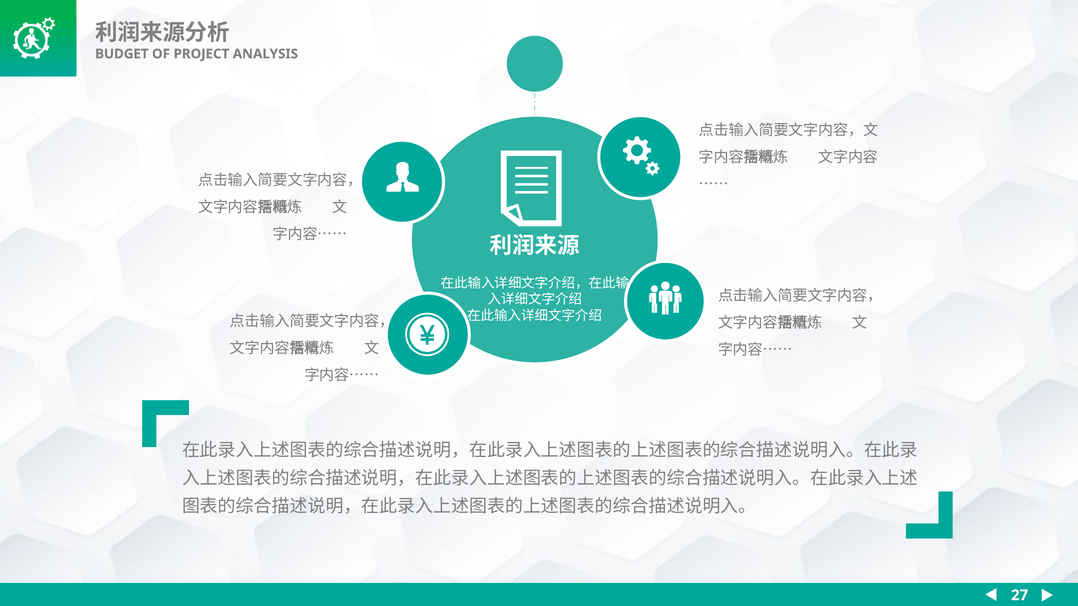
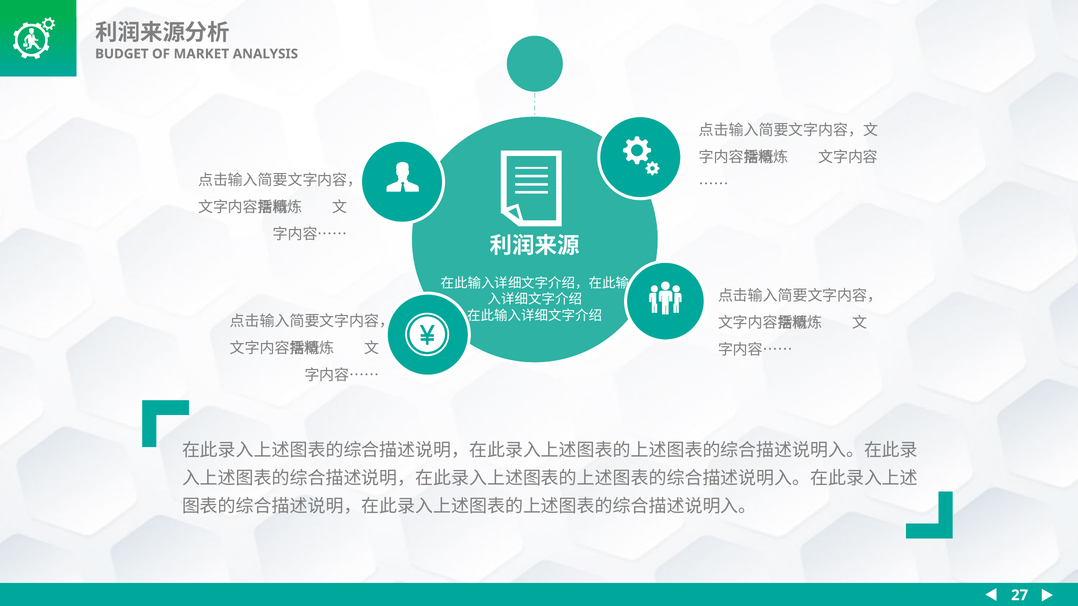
PROJECT: PROJECT -> MARKET (201, 54)
